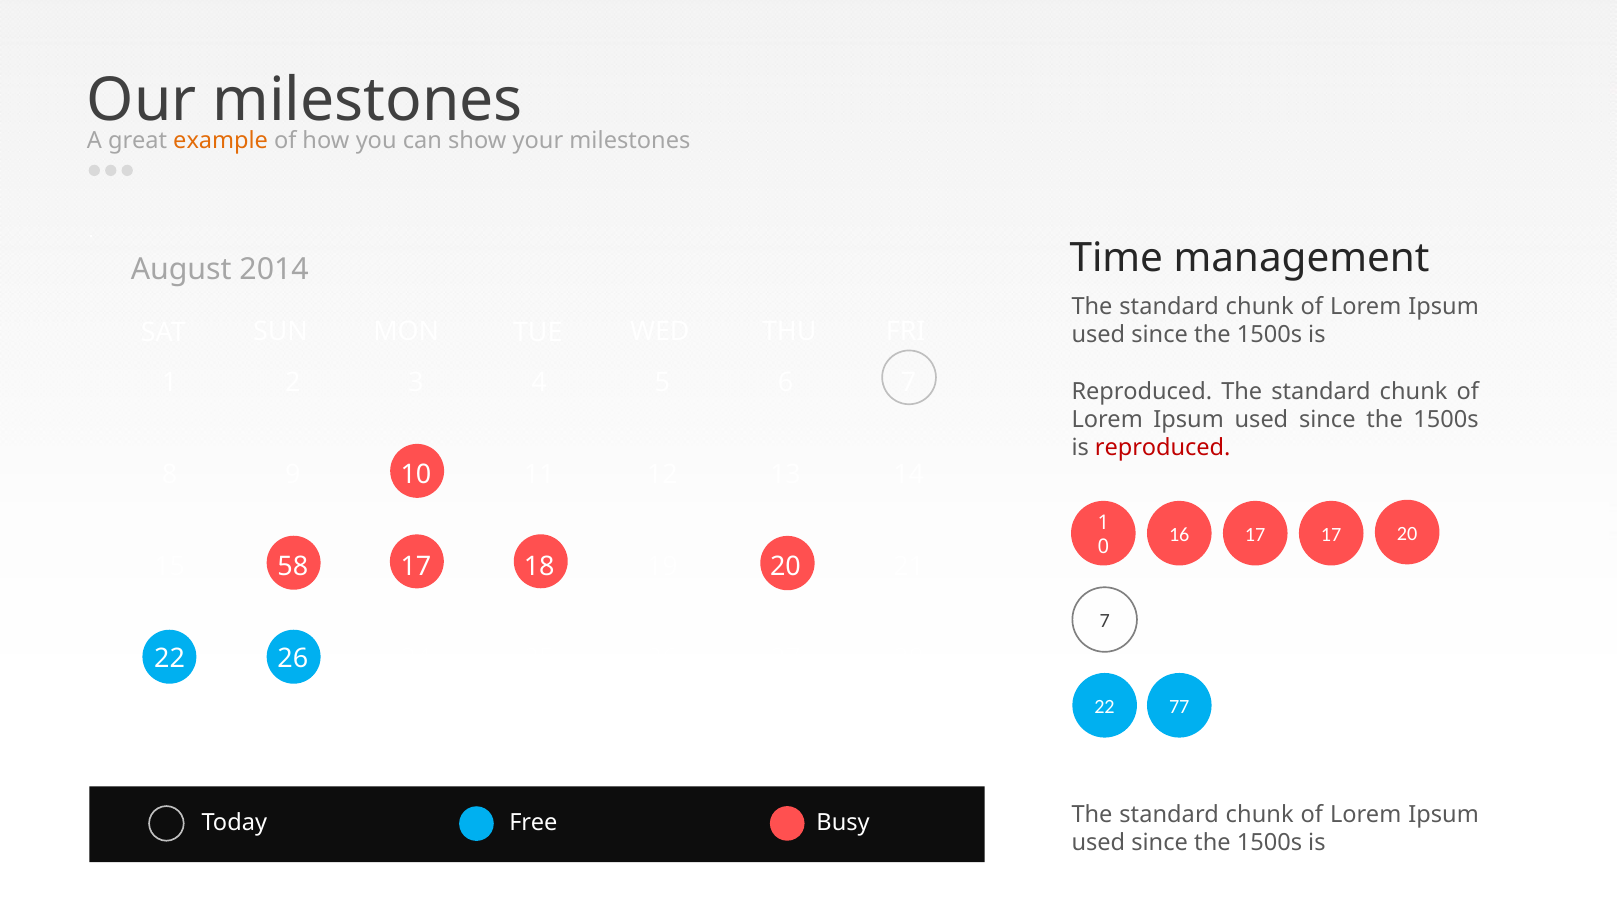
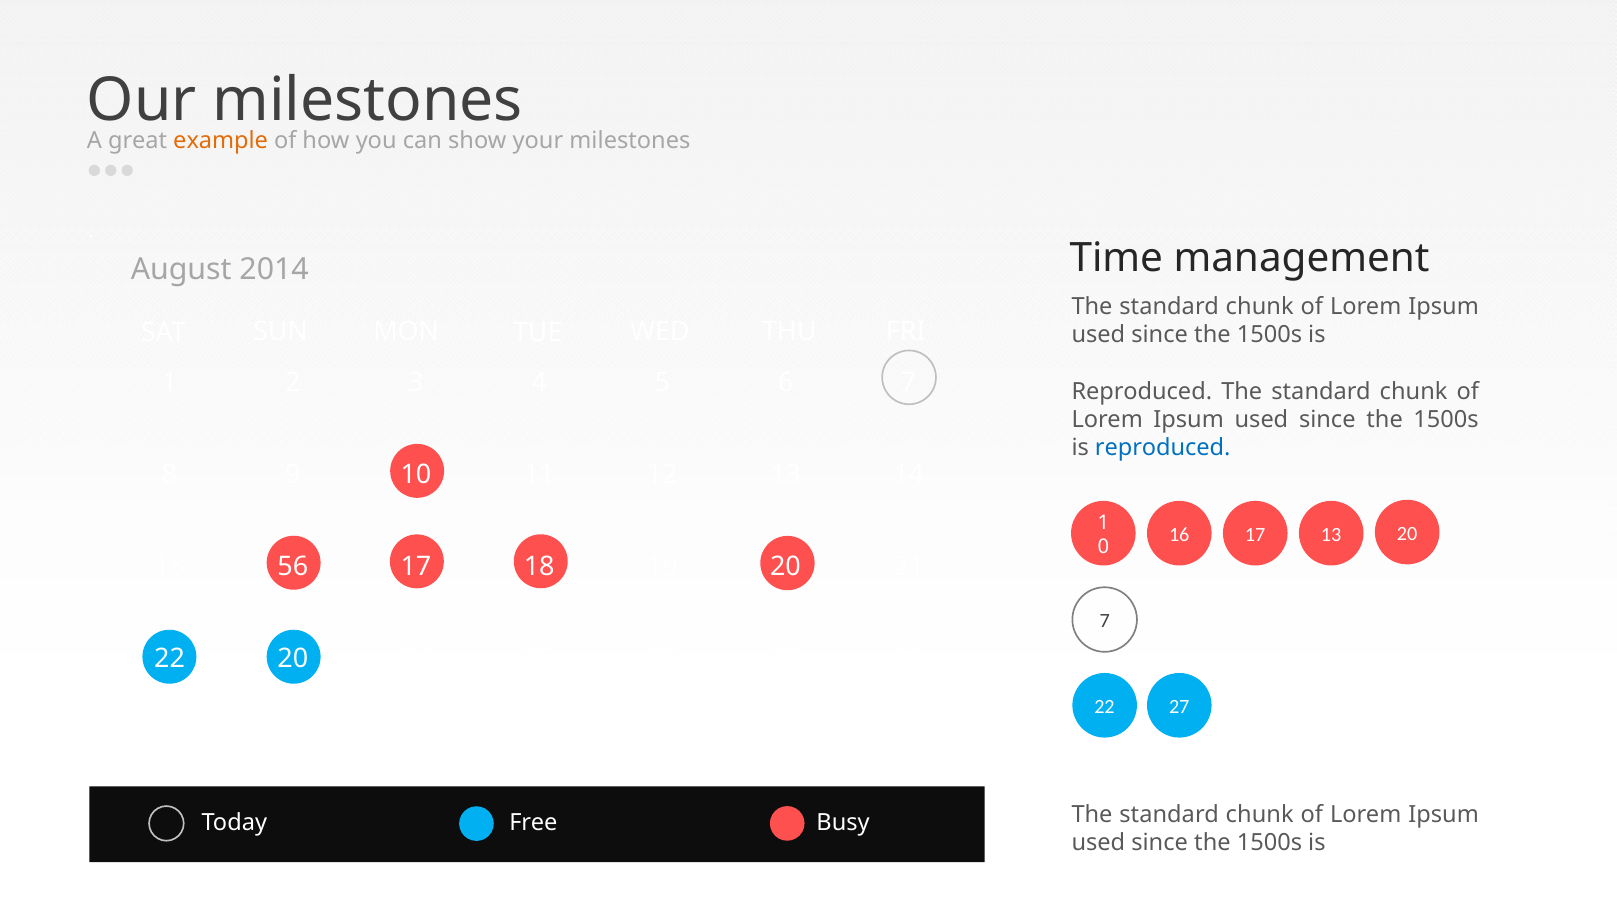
reproduced colour: red -> blue (1163, 448)
17 17: 17 -> 13 (1331, 534)
58: 58 -> 56 (293, 567)
22 26: 26 -> 20 (293, 659)
22 77: 77 -> 27 (1179, 706)
